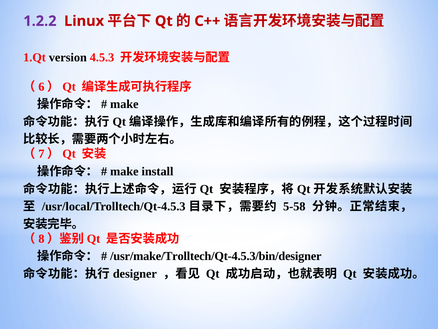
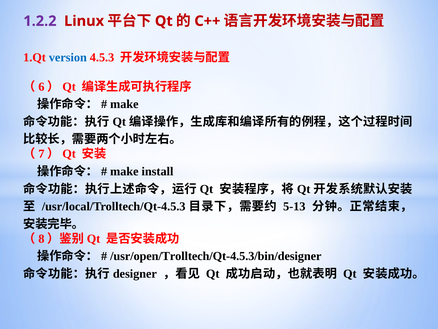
version colour: black -> blue (68, 57)
5-58: 5-58 -> 5-13 (294, 206)
/usr/make/Trolltech/Qt-4.5.3/bin/designer: /usr/make/Trolltech/Qt-4.5.3/bin/designer -> /usr/open/Trolltech/Qt-4.5.3/bin/designer (216, 256)
